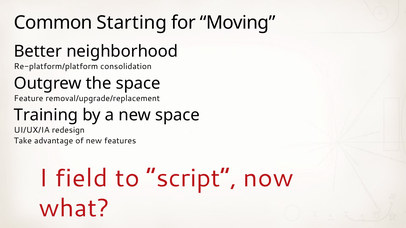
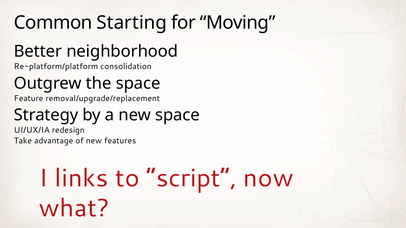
Training: Training -> Strategy (46, 115)
field: field -> links (82, 178)
